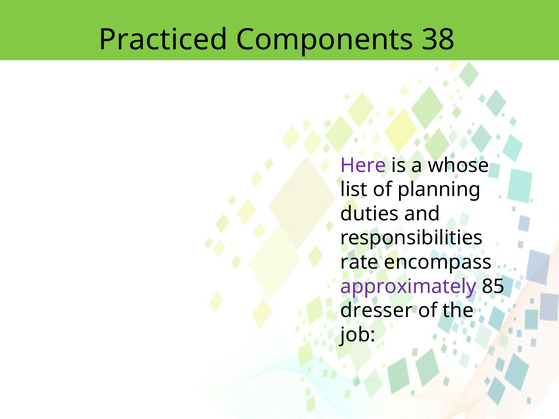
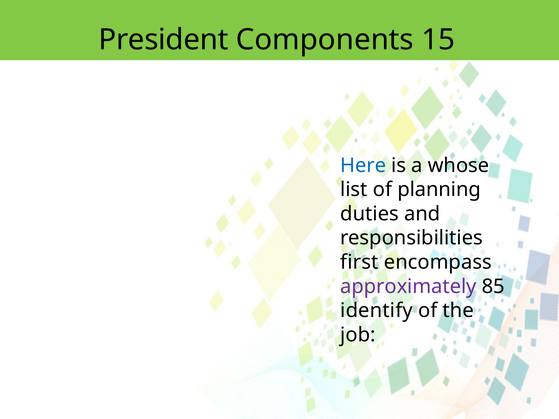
Practiced: Practiced -> President (163, 40)
38: 38 -> 15 (438, 40)
Here colour: purple -> blue (363, 166)
rate: rate -> first (359, 262)
dresser: dresser -> identify (377, 311)
